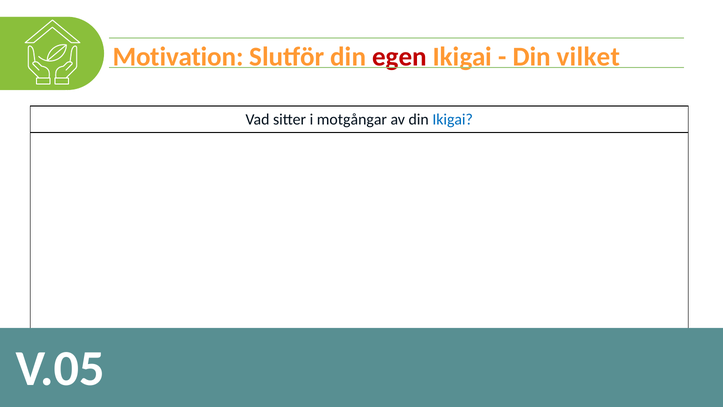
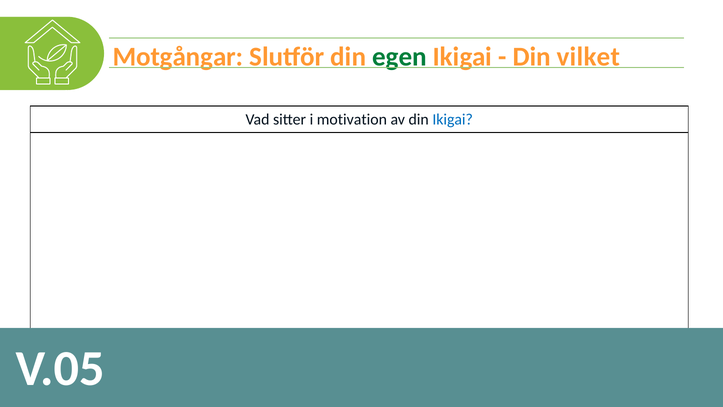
Motivation: Motivation -> Motgångar (178, 57)
egen colour: red -> green (399, 57)
motgångar: motgångar -> motivation (352, 119)
